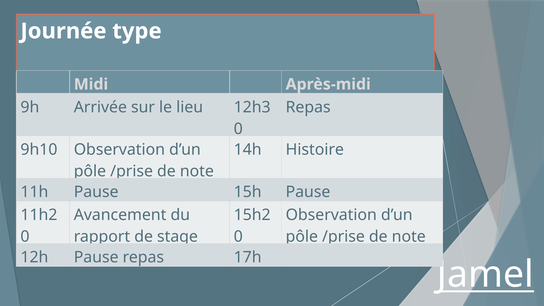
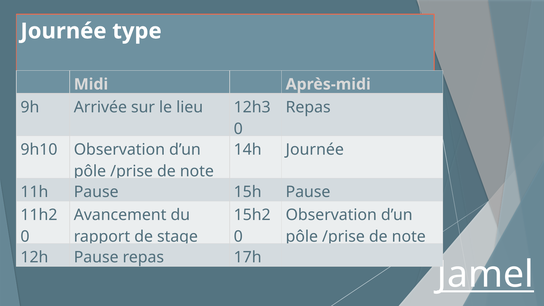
14h Histoire: Histoire -> Journée (315, 150)
